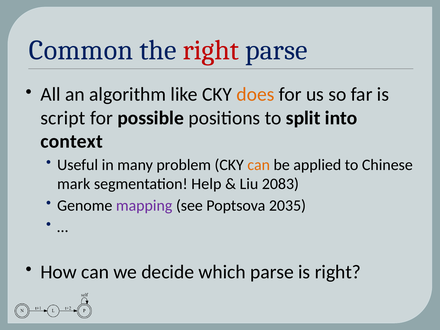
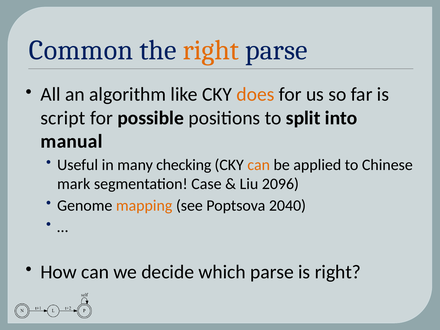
right colour: red -> orange (211, 50)
context: context -> manual (72, 141)
problem: problem -> checking (184, 165)
Help: Help -> Case (206, 184)
2083: 2083 -> 2096 (280, 184)
mapping colour: purple -> orange (144, 205)
2035: 2035 -> 2040 (287, 205)
